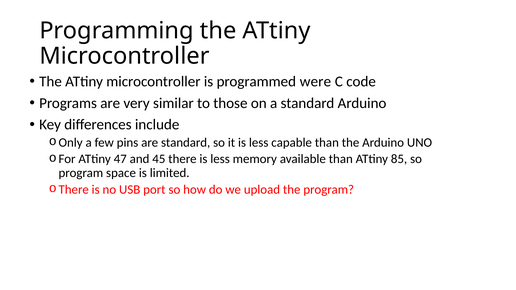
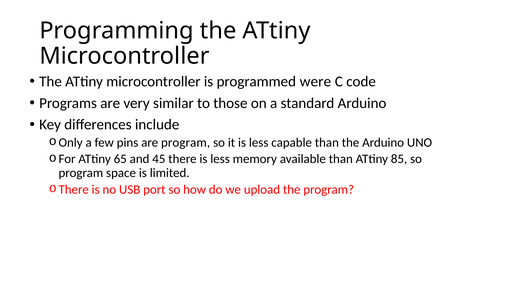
are standard: standard -> program (186, 143)
47: 47 -> 65 (120, 159)
